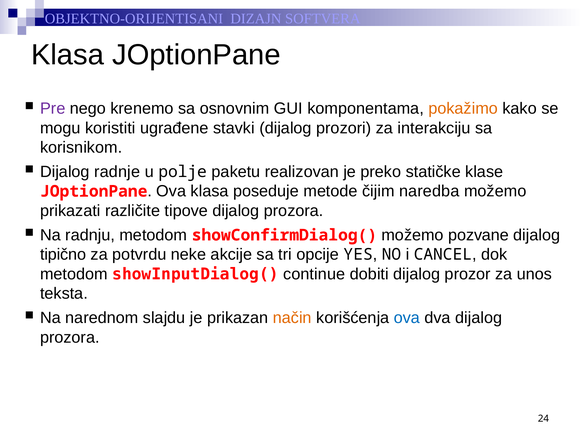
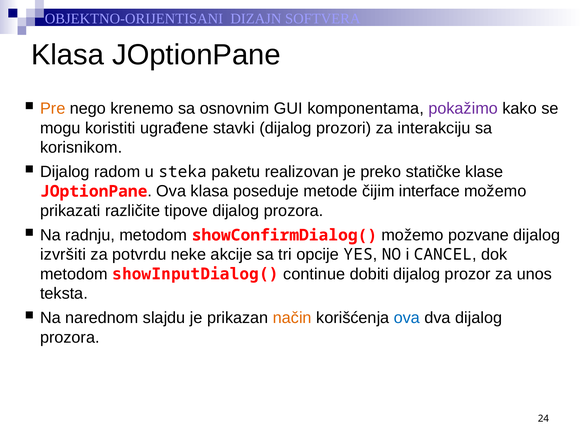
Pre colour: purple -> orange (53, 109)
pokažimo colour: orange -> purple (463, 109)
radnje: radnje -> radom (117, 172)
polje: polje -> steka (183, 172)
naredba: naredba -> interface (429, 191)
tipično: tipično -> izvršiti (63, 255)
